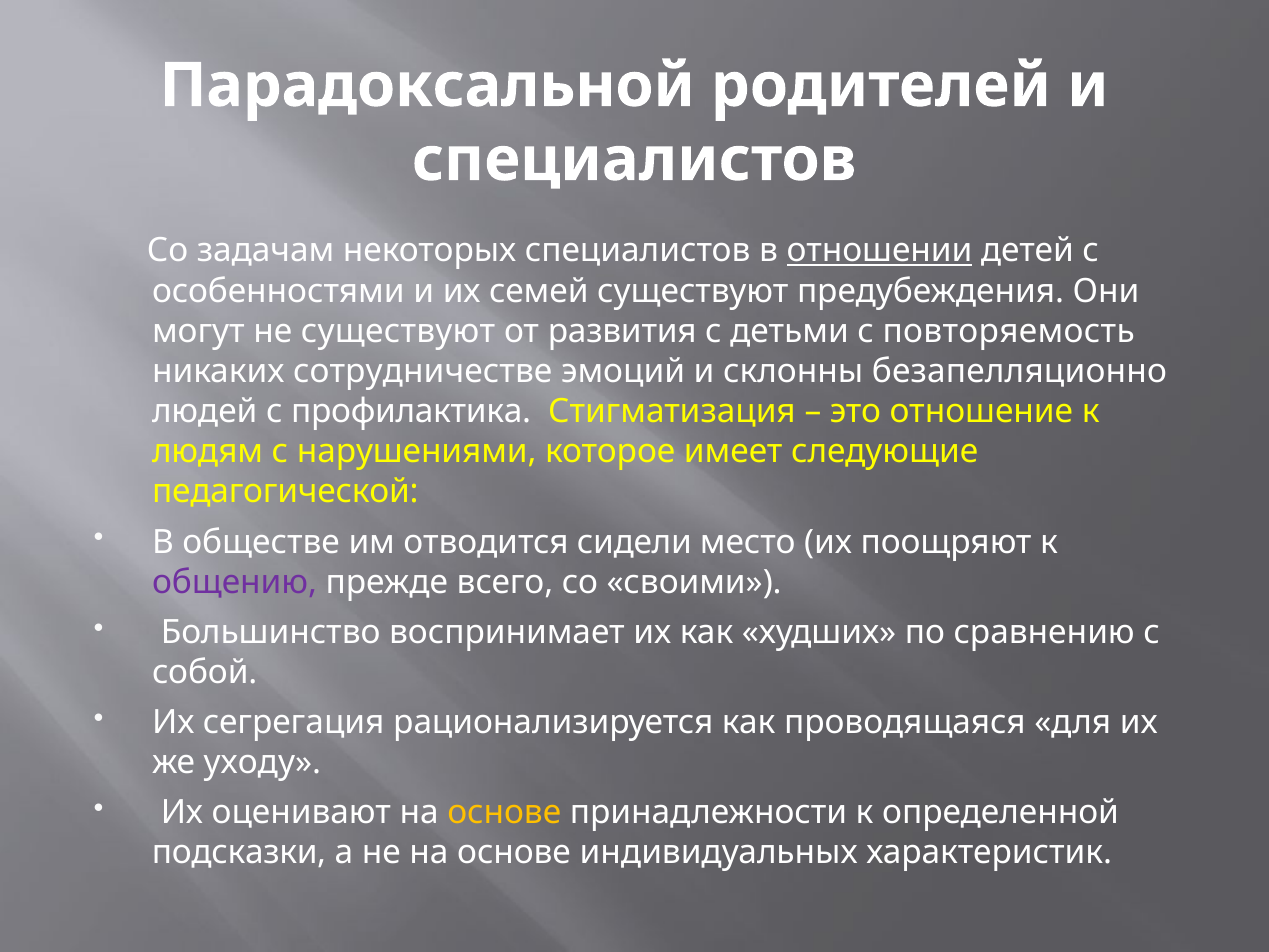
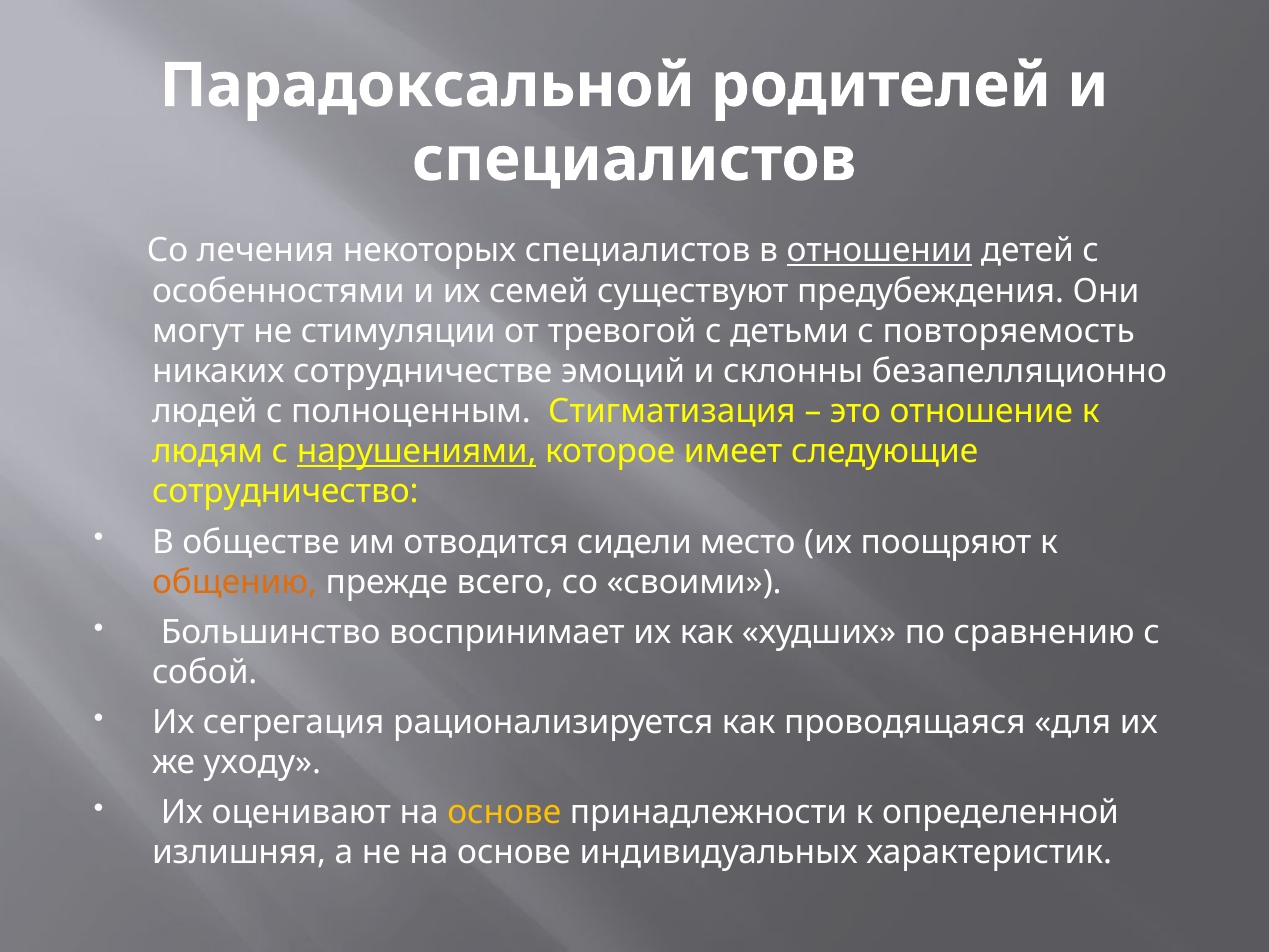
задачам: задачам -> лечения (266, 251)
не существуют: существуют -> стимуляции (398, 331)
развития: развития -> тревогой (622, 331)
профилактика: профилактика -> полноценным (411, 411)
нарушениями underline: none -> present (417, 452)
педагогической: педагогической -> сотрудничество (285, 492)
общению colour: purple -> orange (235, 582)
подсказки: подсказки -> излишняя (239, 853)
